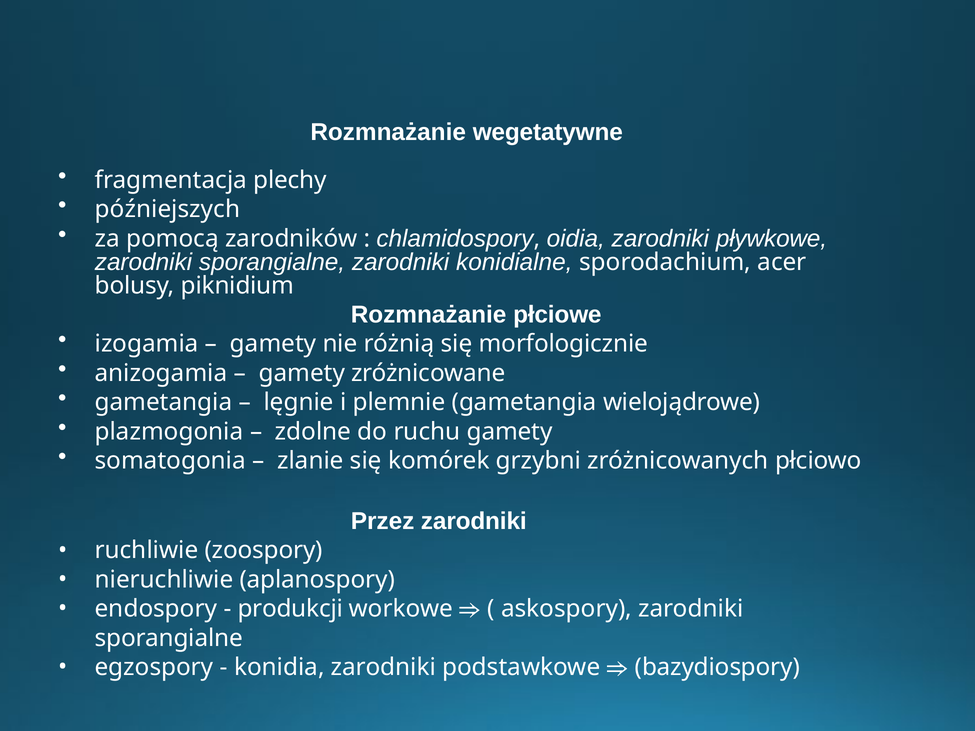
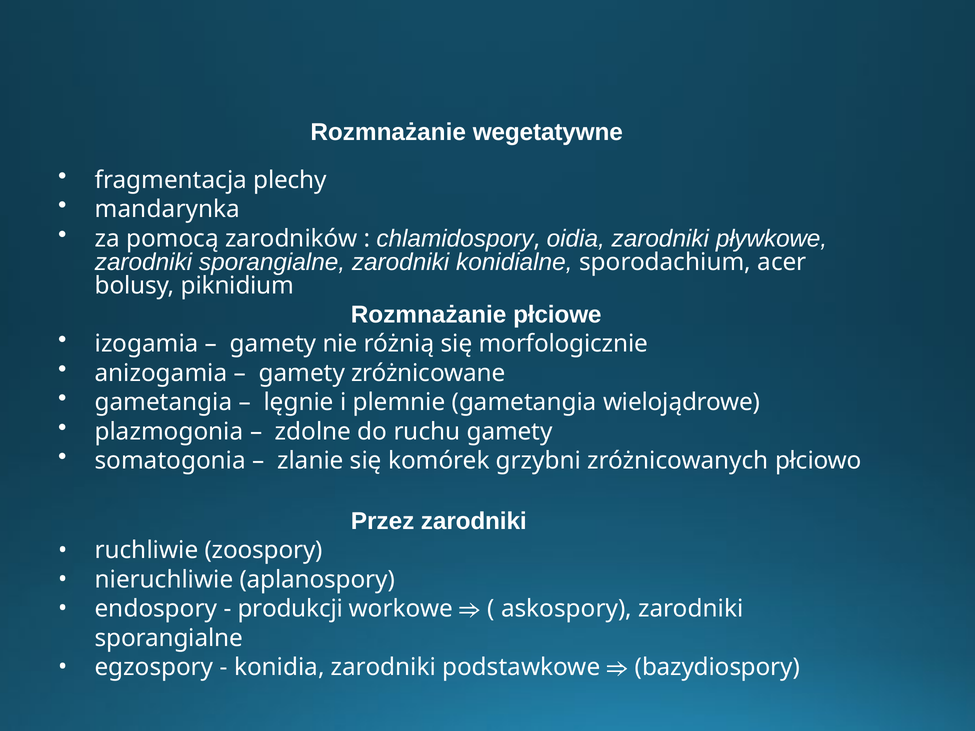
późniejszych: późniejszych -> mandarynka (167, 209)
